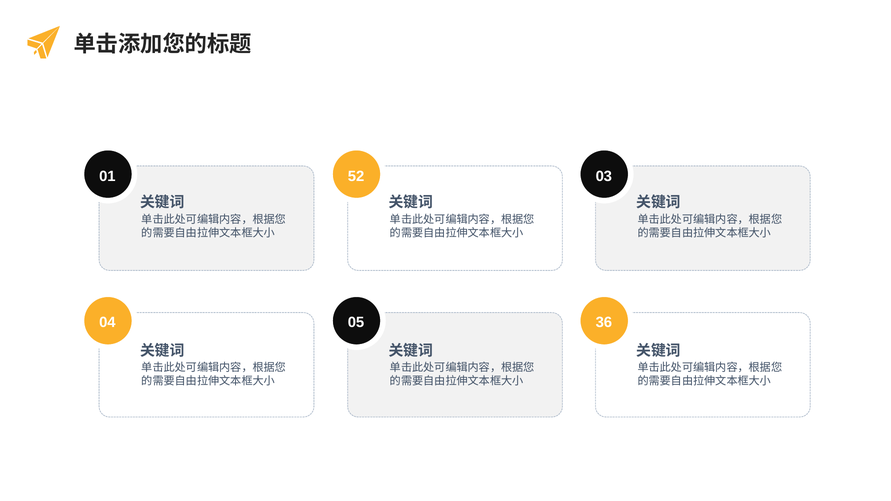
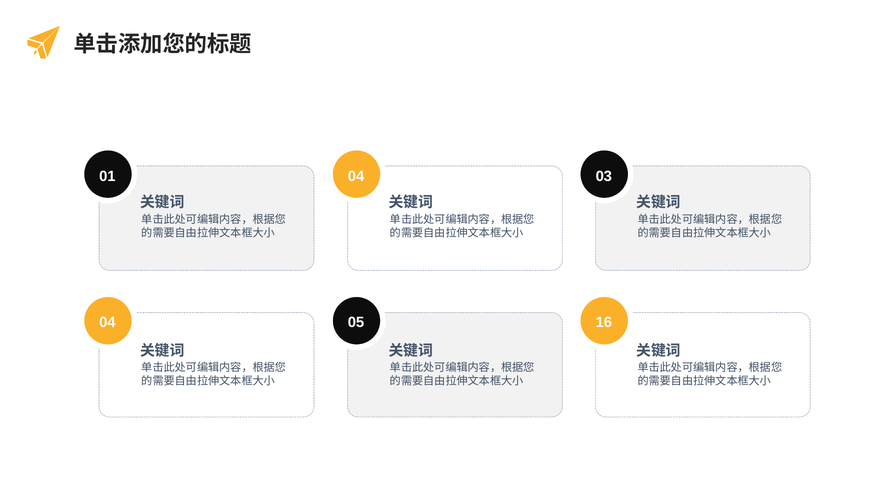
01 52: 52 -> 04 (356, 177)
36: 36 -> 16 (604, 322)
